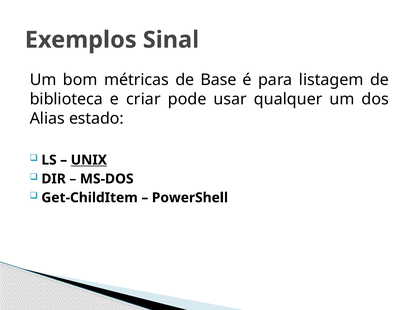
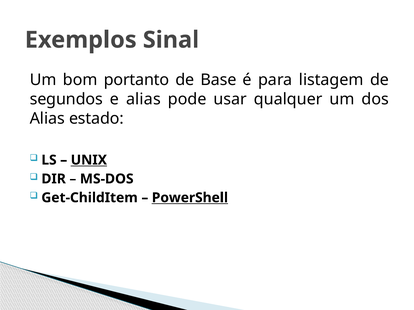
métricas: métricas -> portanto (137, 80)
biblioteca: biblioteca -> segundos (66, 99)
e criar: criar -> alias (143, 99)
PowerShell underline: none -> present (190, 198)
